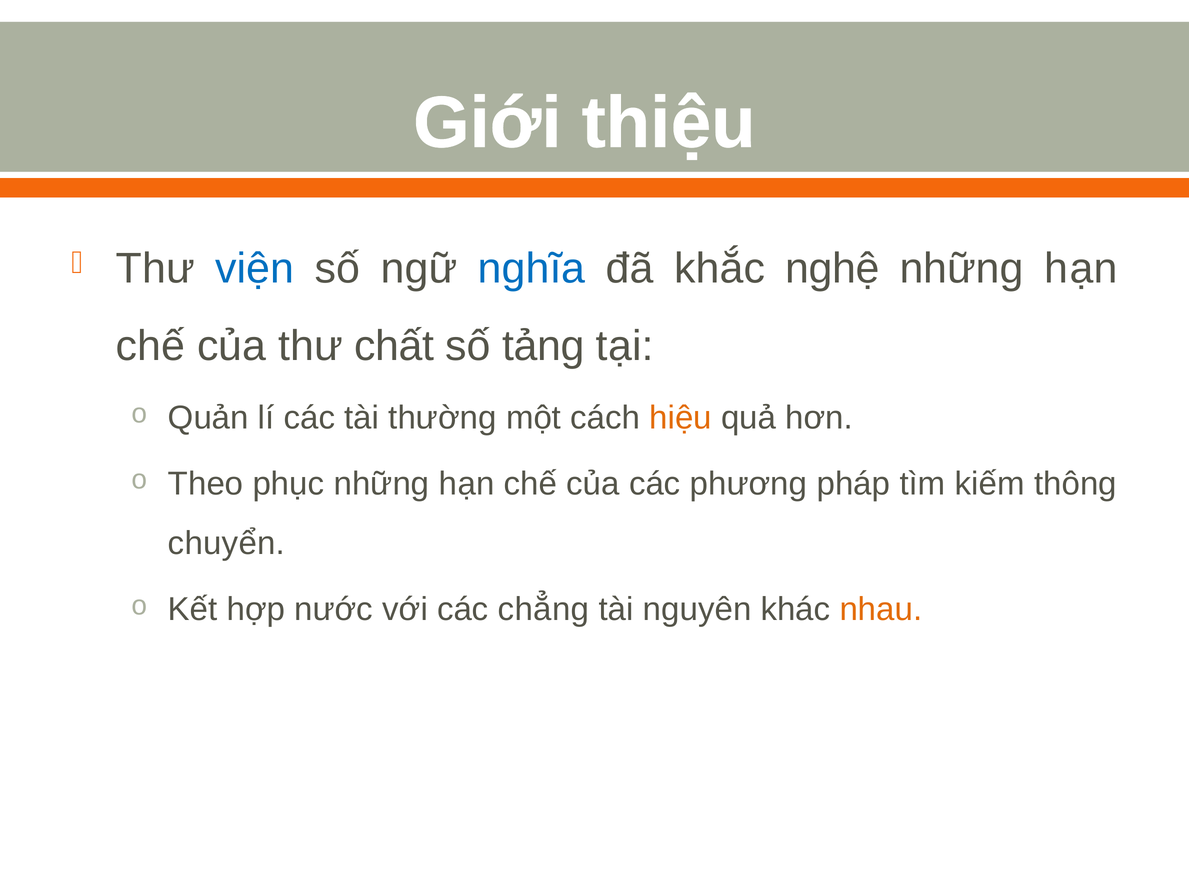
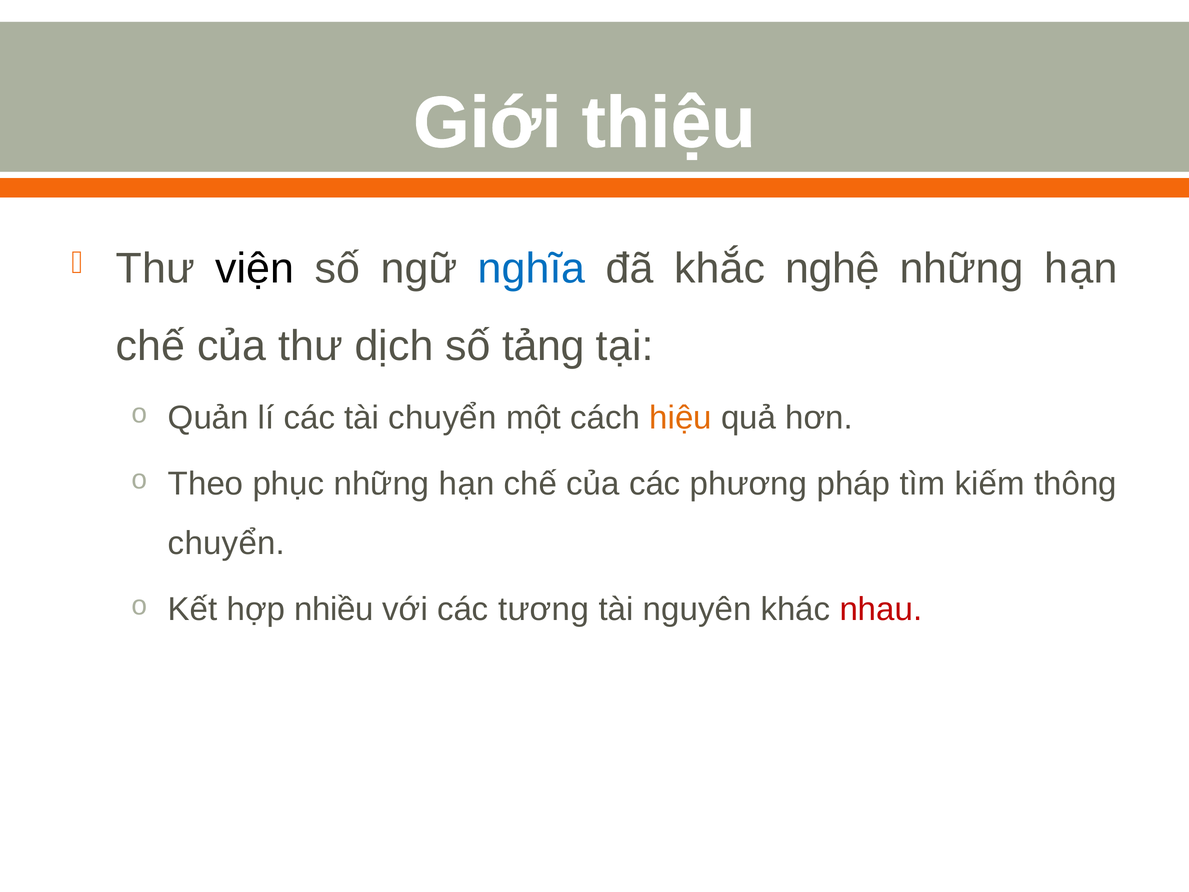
viện colour: blue -> black (255, 269)
chất: chất -> dịch (394, 346)
tài thường: thường -> chuyển (442, 418)
nước: nước -> nhiều (334, 609)
chẳng: chẳng -> tương (544, 609)
nhau colour: orange -> red (881, 609)
